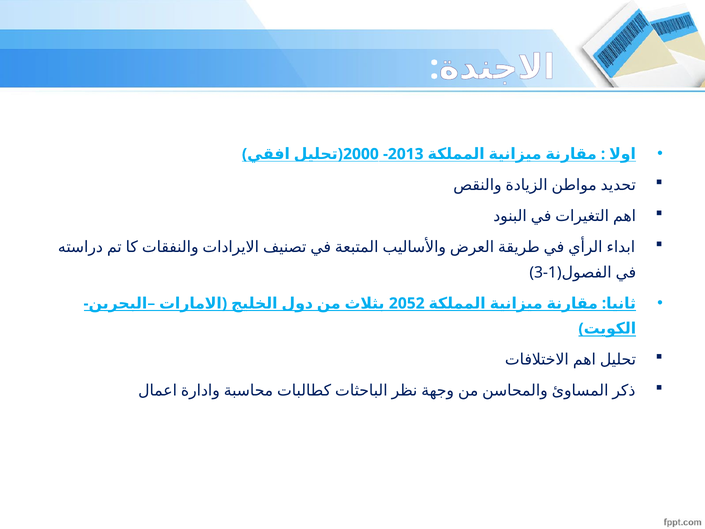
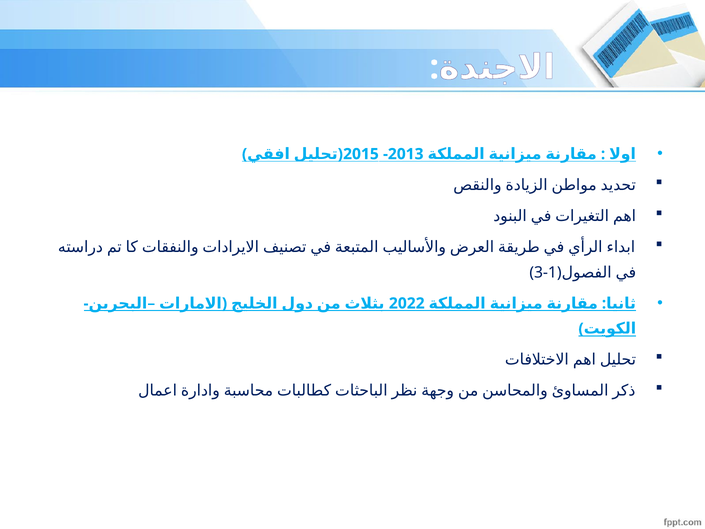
2000: 2000 -> 2015 (361, 154)
2052: 2052 -> 2022 (407, 303)
